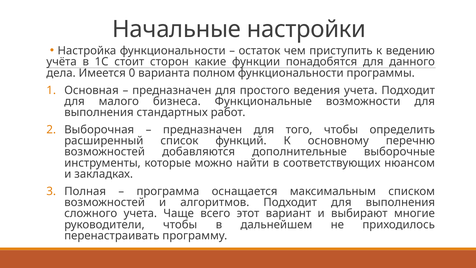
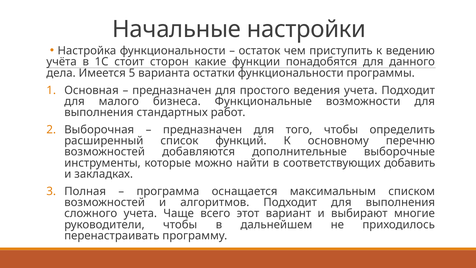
0: 0 -> 5 (132, 73)
полном: полном -> остатки (214, 73)
нюансом: нюансом -> добавить (410, 163)
